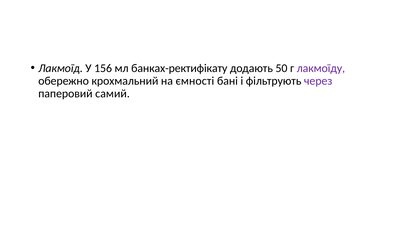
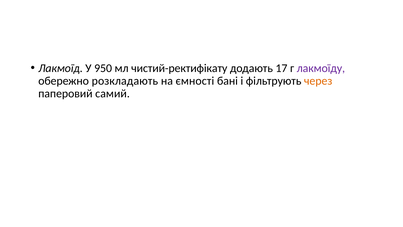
156: 156 -> 950 (103, 68)
банках-ректифікату: банках-ректифікату -> чистий-ректифікату (179, 68)
50: 50 -> 17 (281, 68)
крохмальний: крохмальний -> розкладають (125, 81)
через colour: purple -> orange (318, 81)
